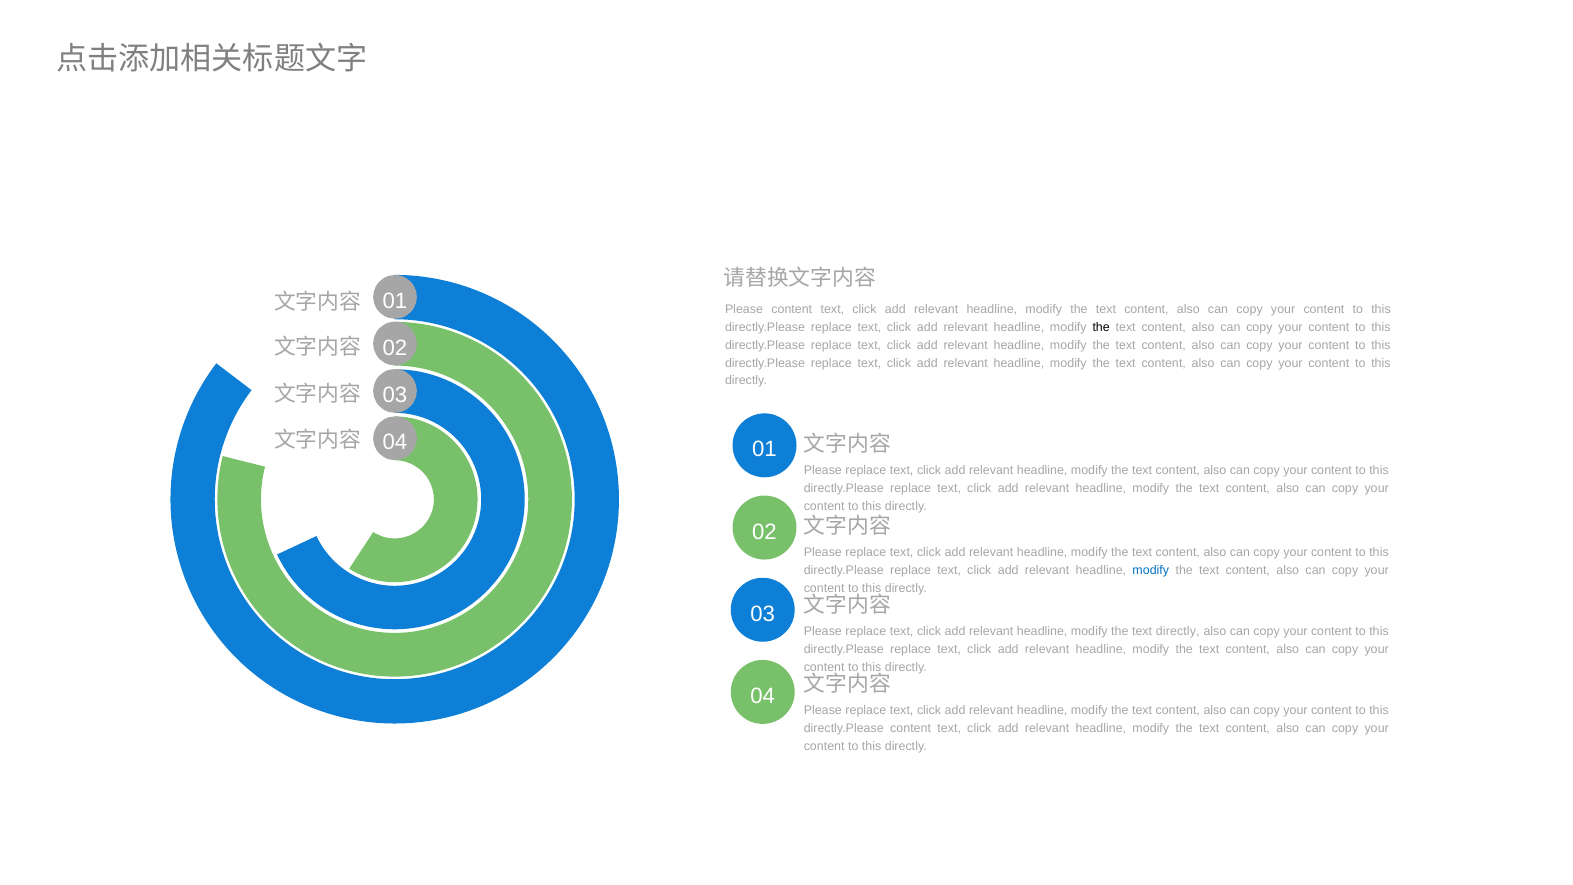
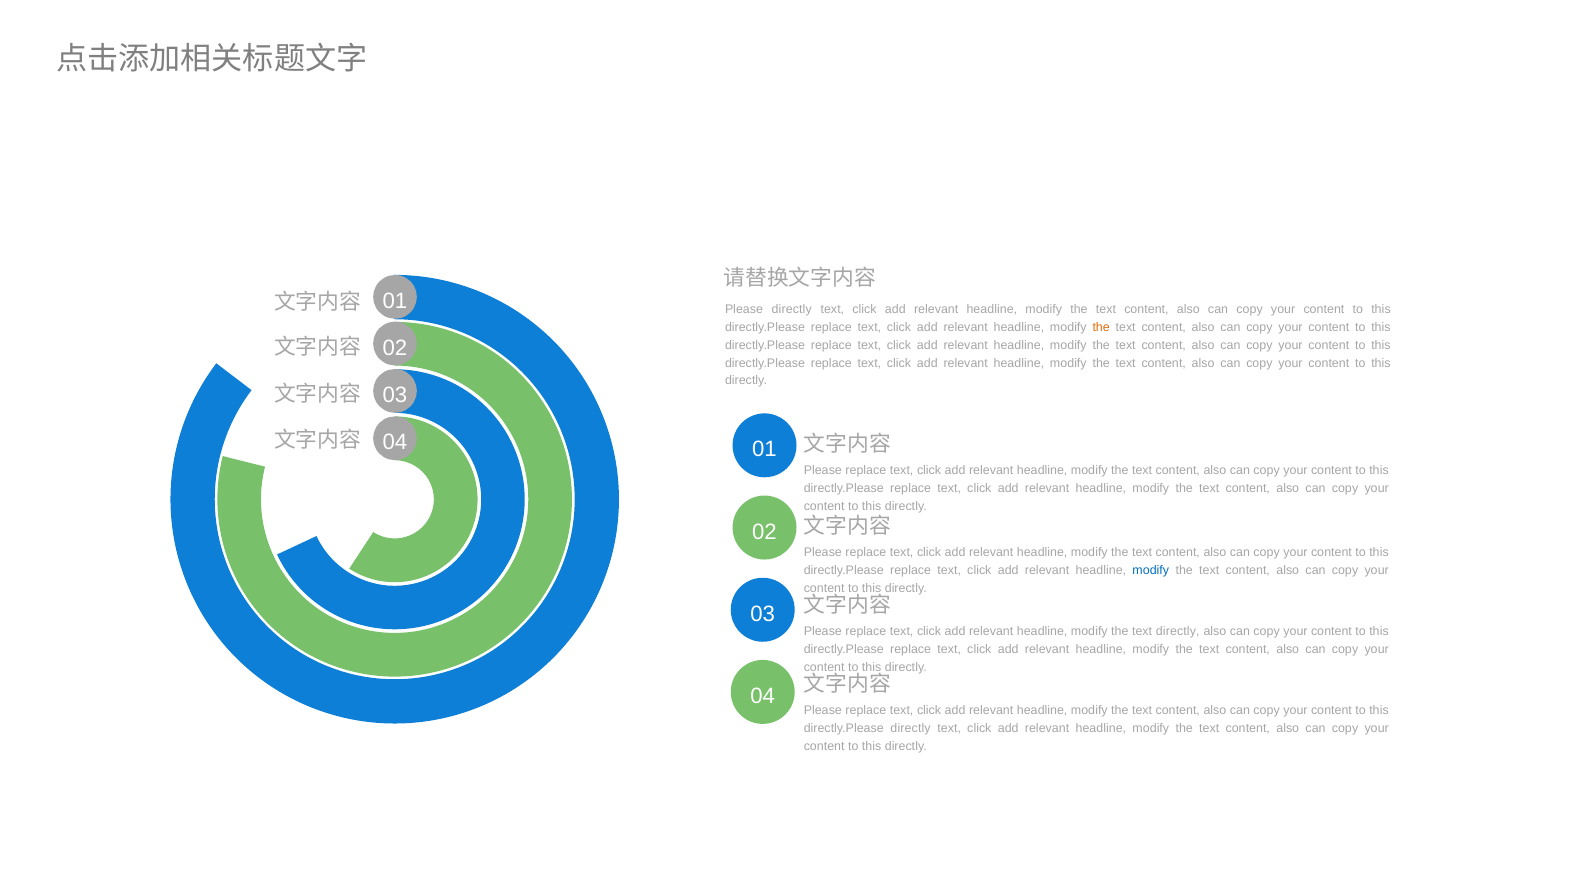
Please content: content -> directly (792, 309)
the colour: black -> orange (1101, 327)
directly.Please content: content -> directly (911, 728)
